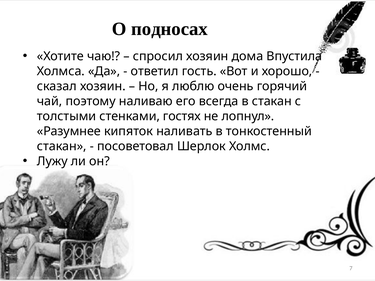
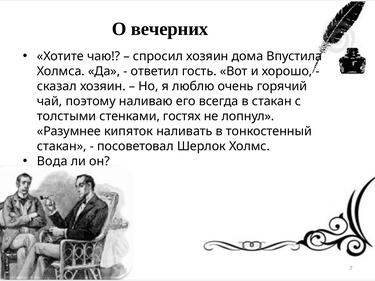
подносах: подносах -> вечерних (170, 29)
Лужу: Лужу -> Вода (52, 161)
